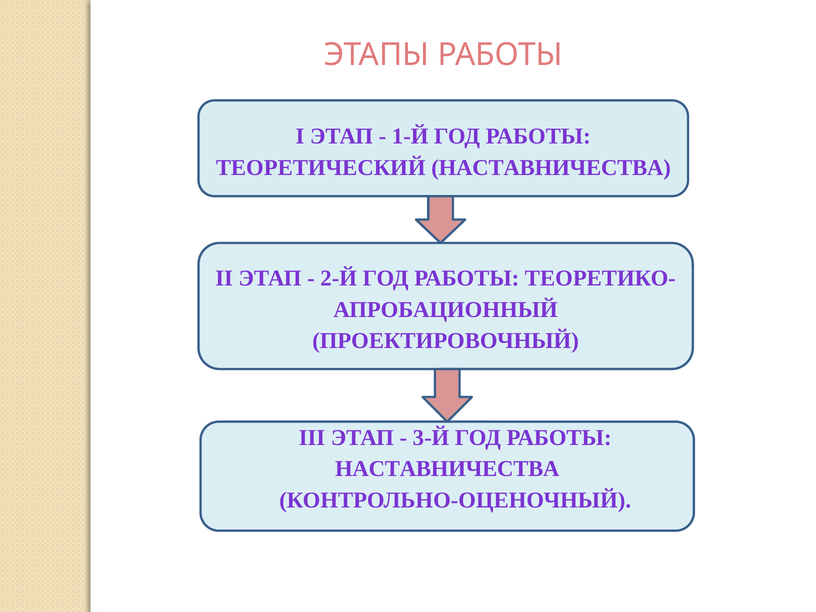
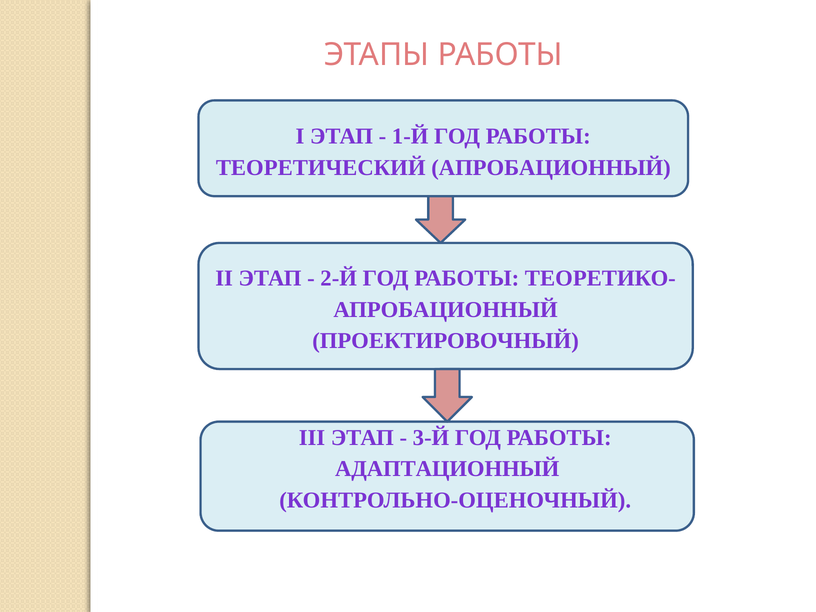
ТЕОРЕТИЧЕСКИЙ НАСТАВНИЧЕСТВА: НАСТАВНИЧЕСТВА -> АПРОБАЦИОННЫЙ (551, 168)
НАСТАВНИЧЕСТВА: НАСТАВНИЧЕСТВА -> АДАПТАЦИОННЫЙ (447, 469)
